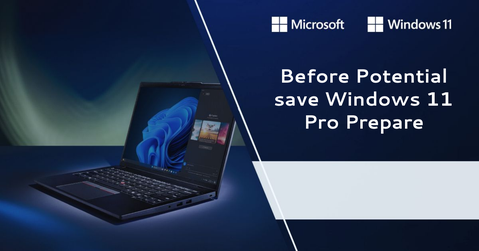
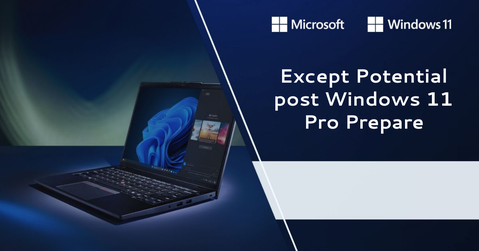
Before: Before -> Except (315, 76)
save: save -> post (297, 100)
